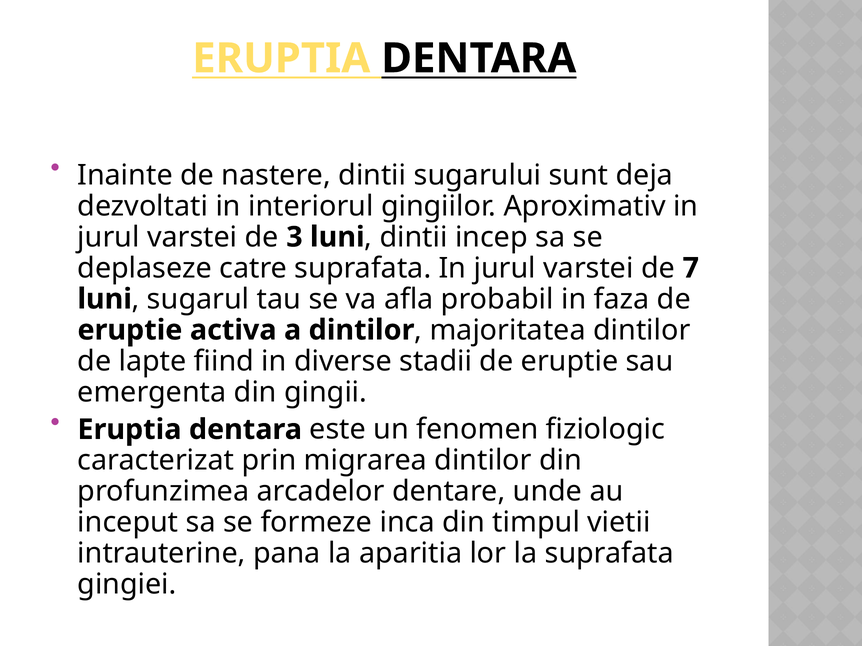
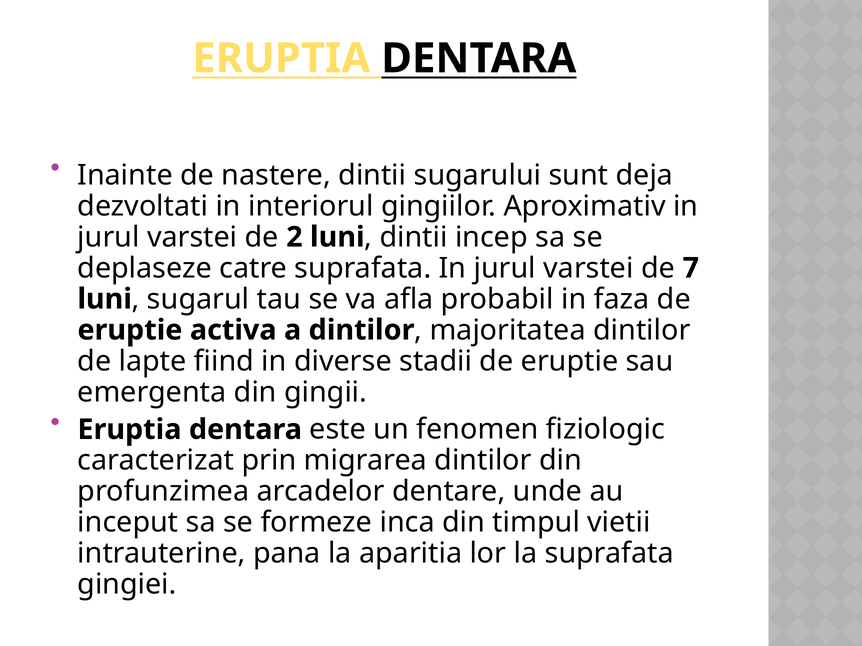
3: 3 -> 2 (294, 237)
